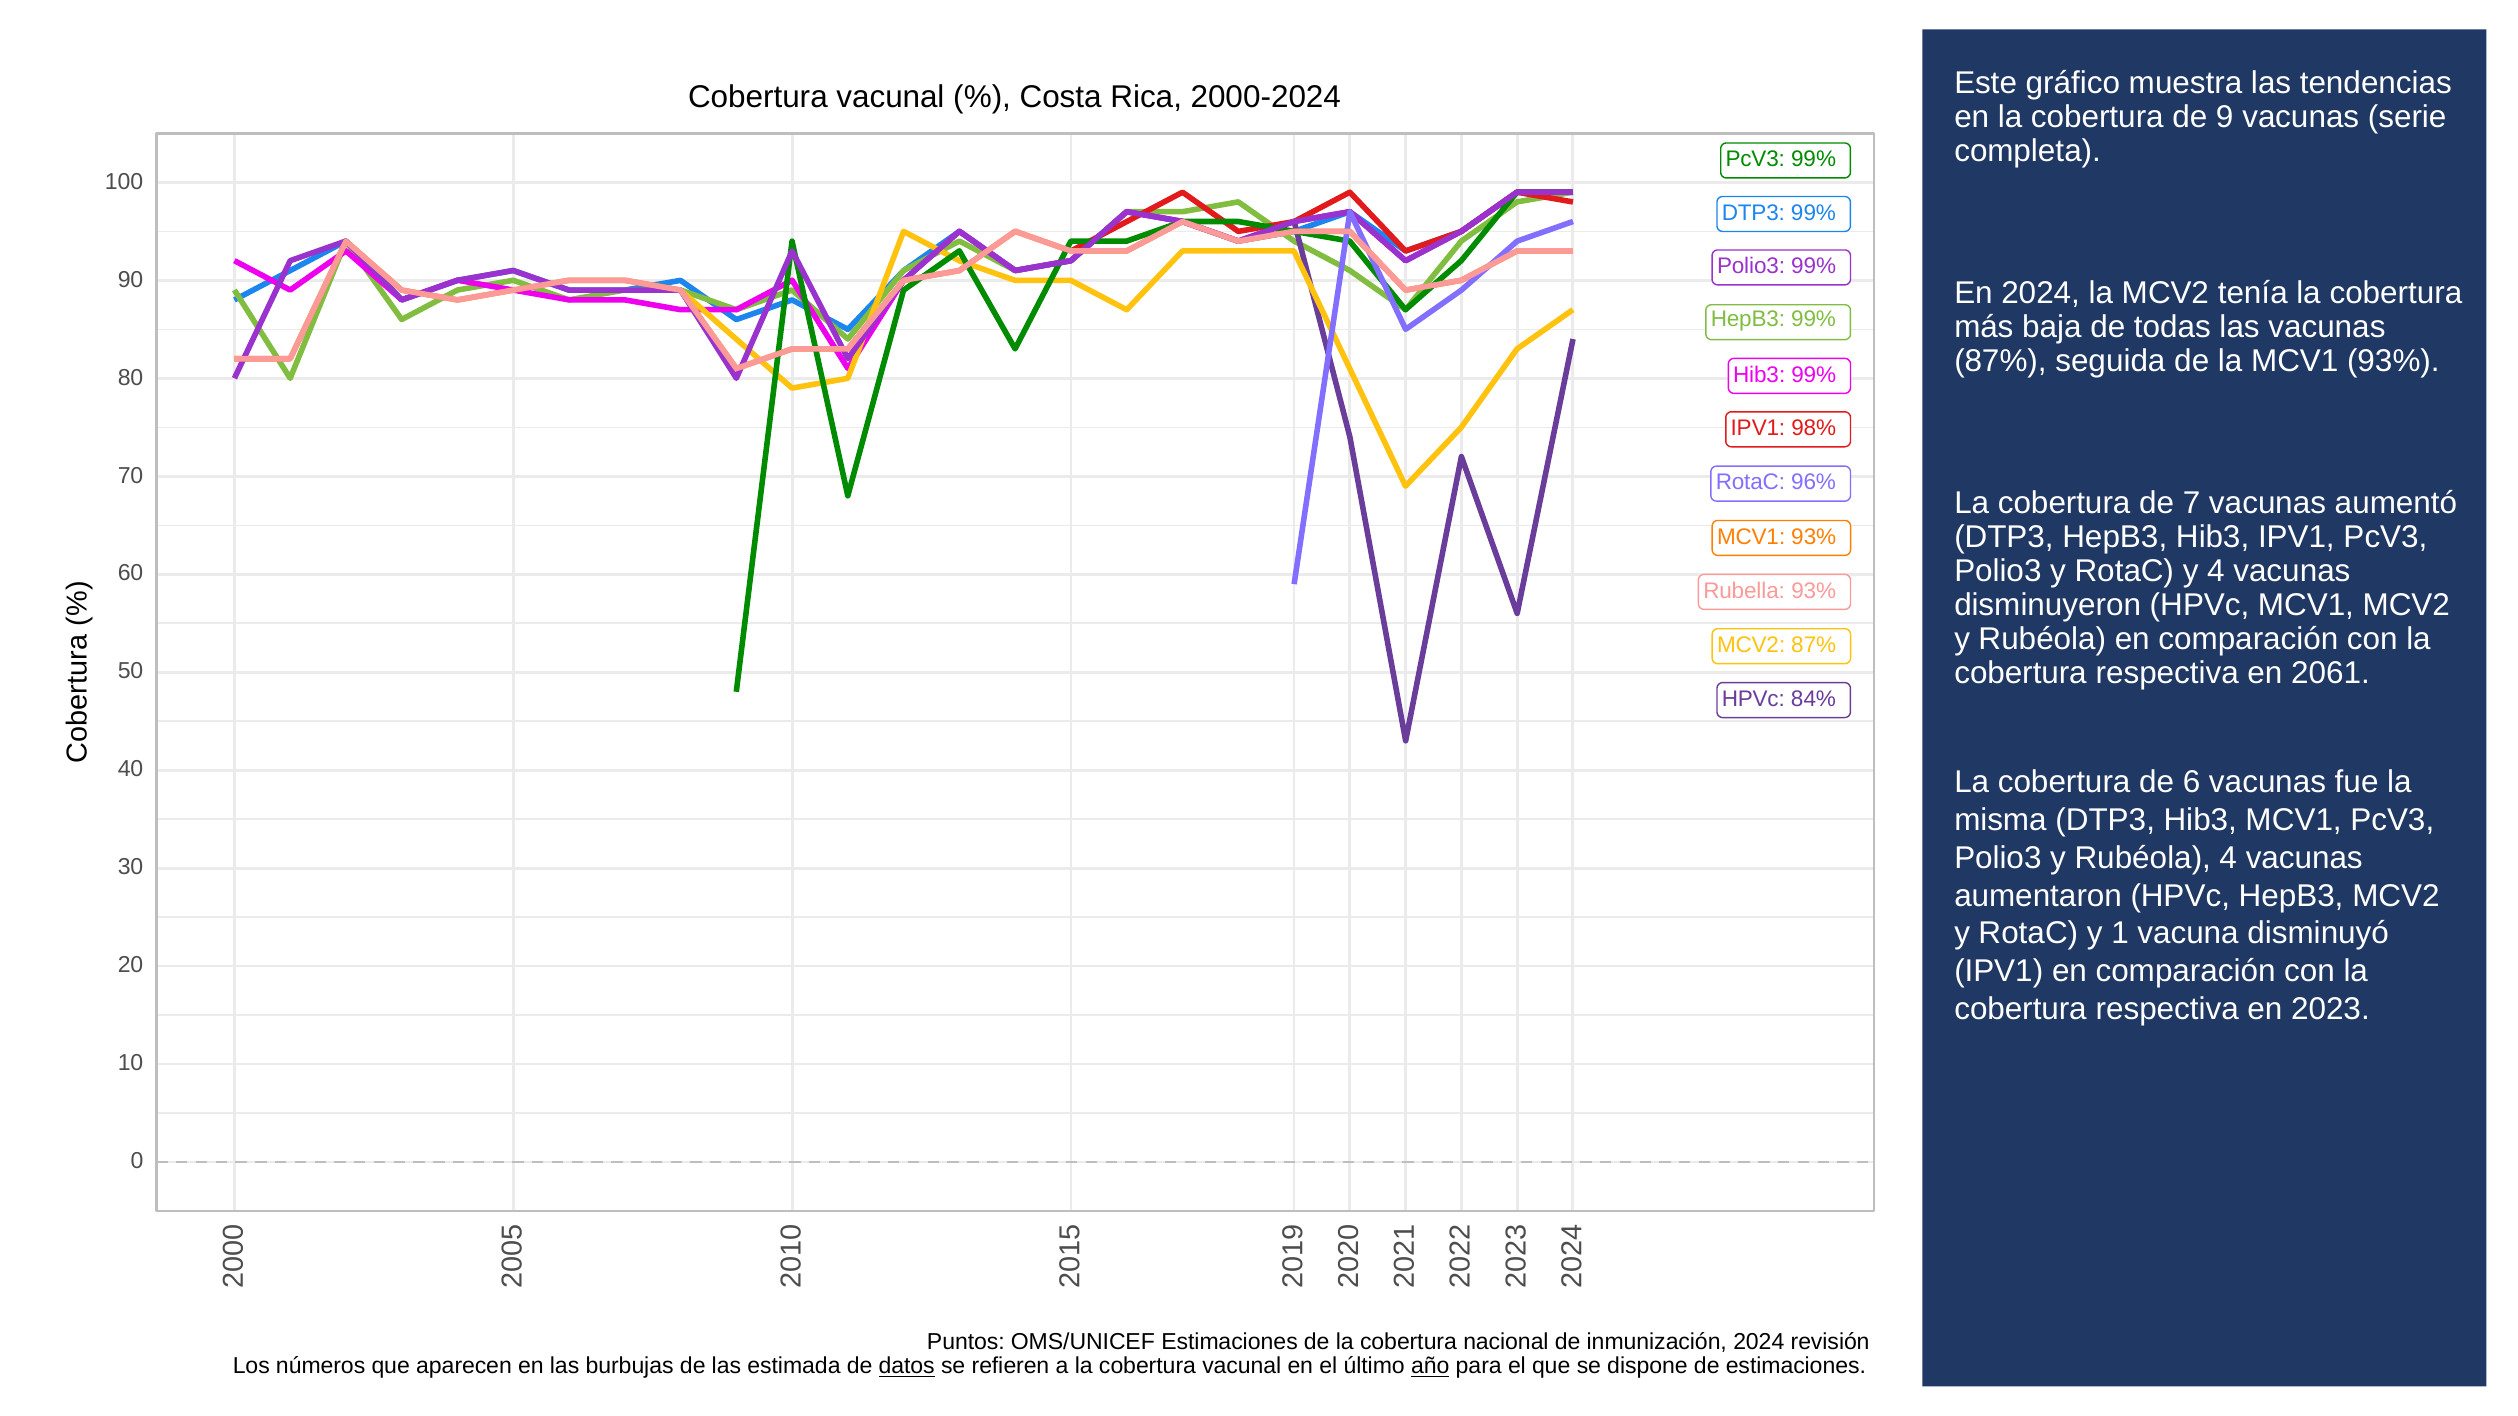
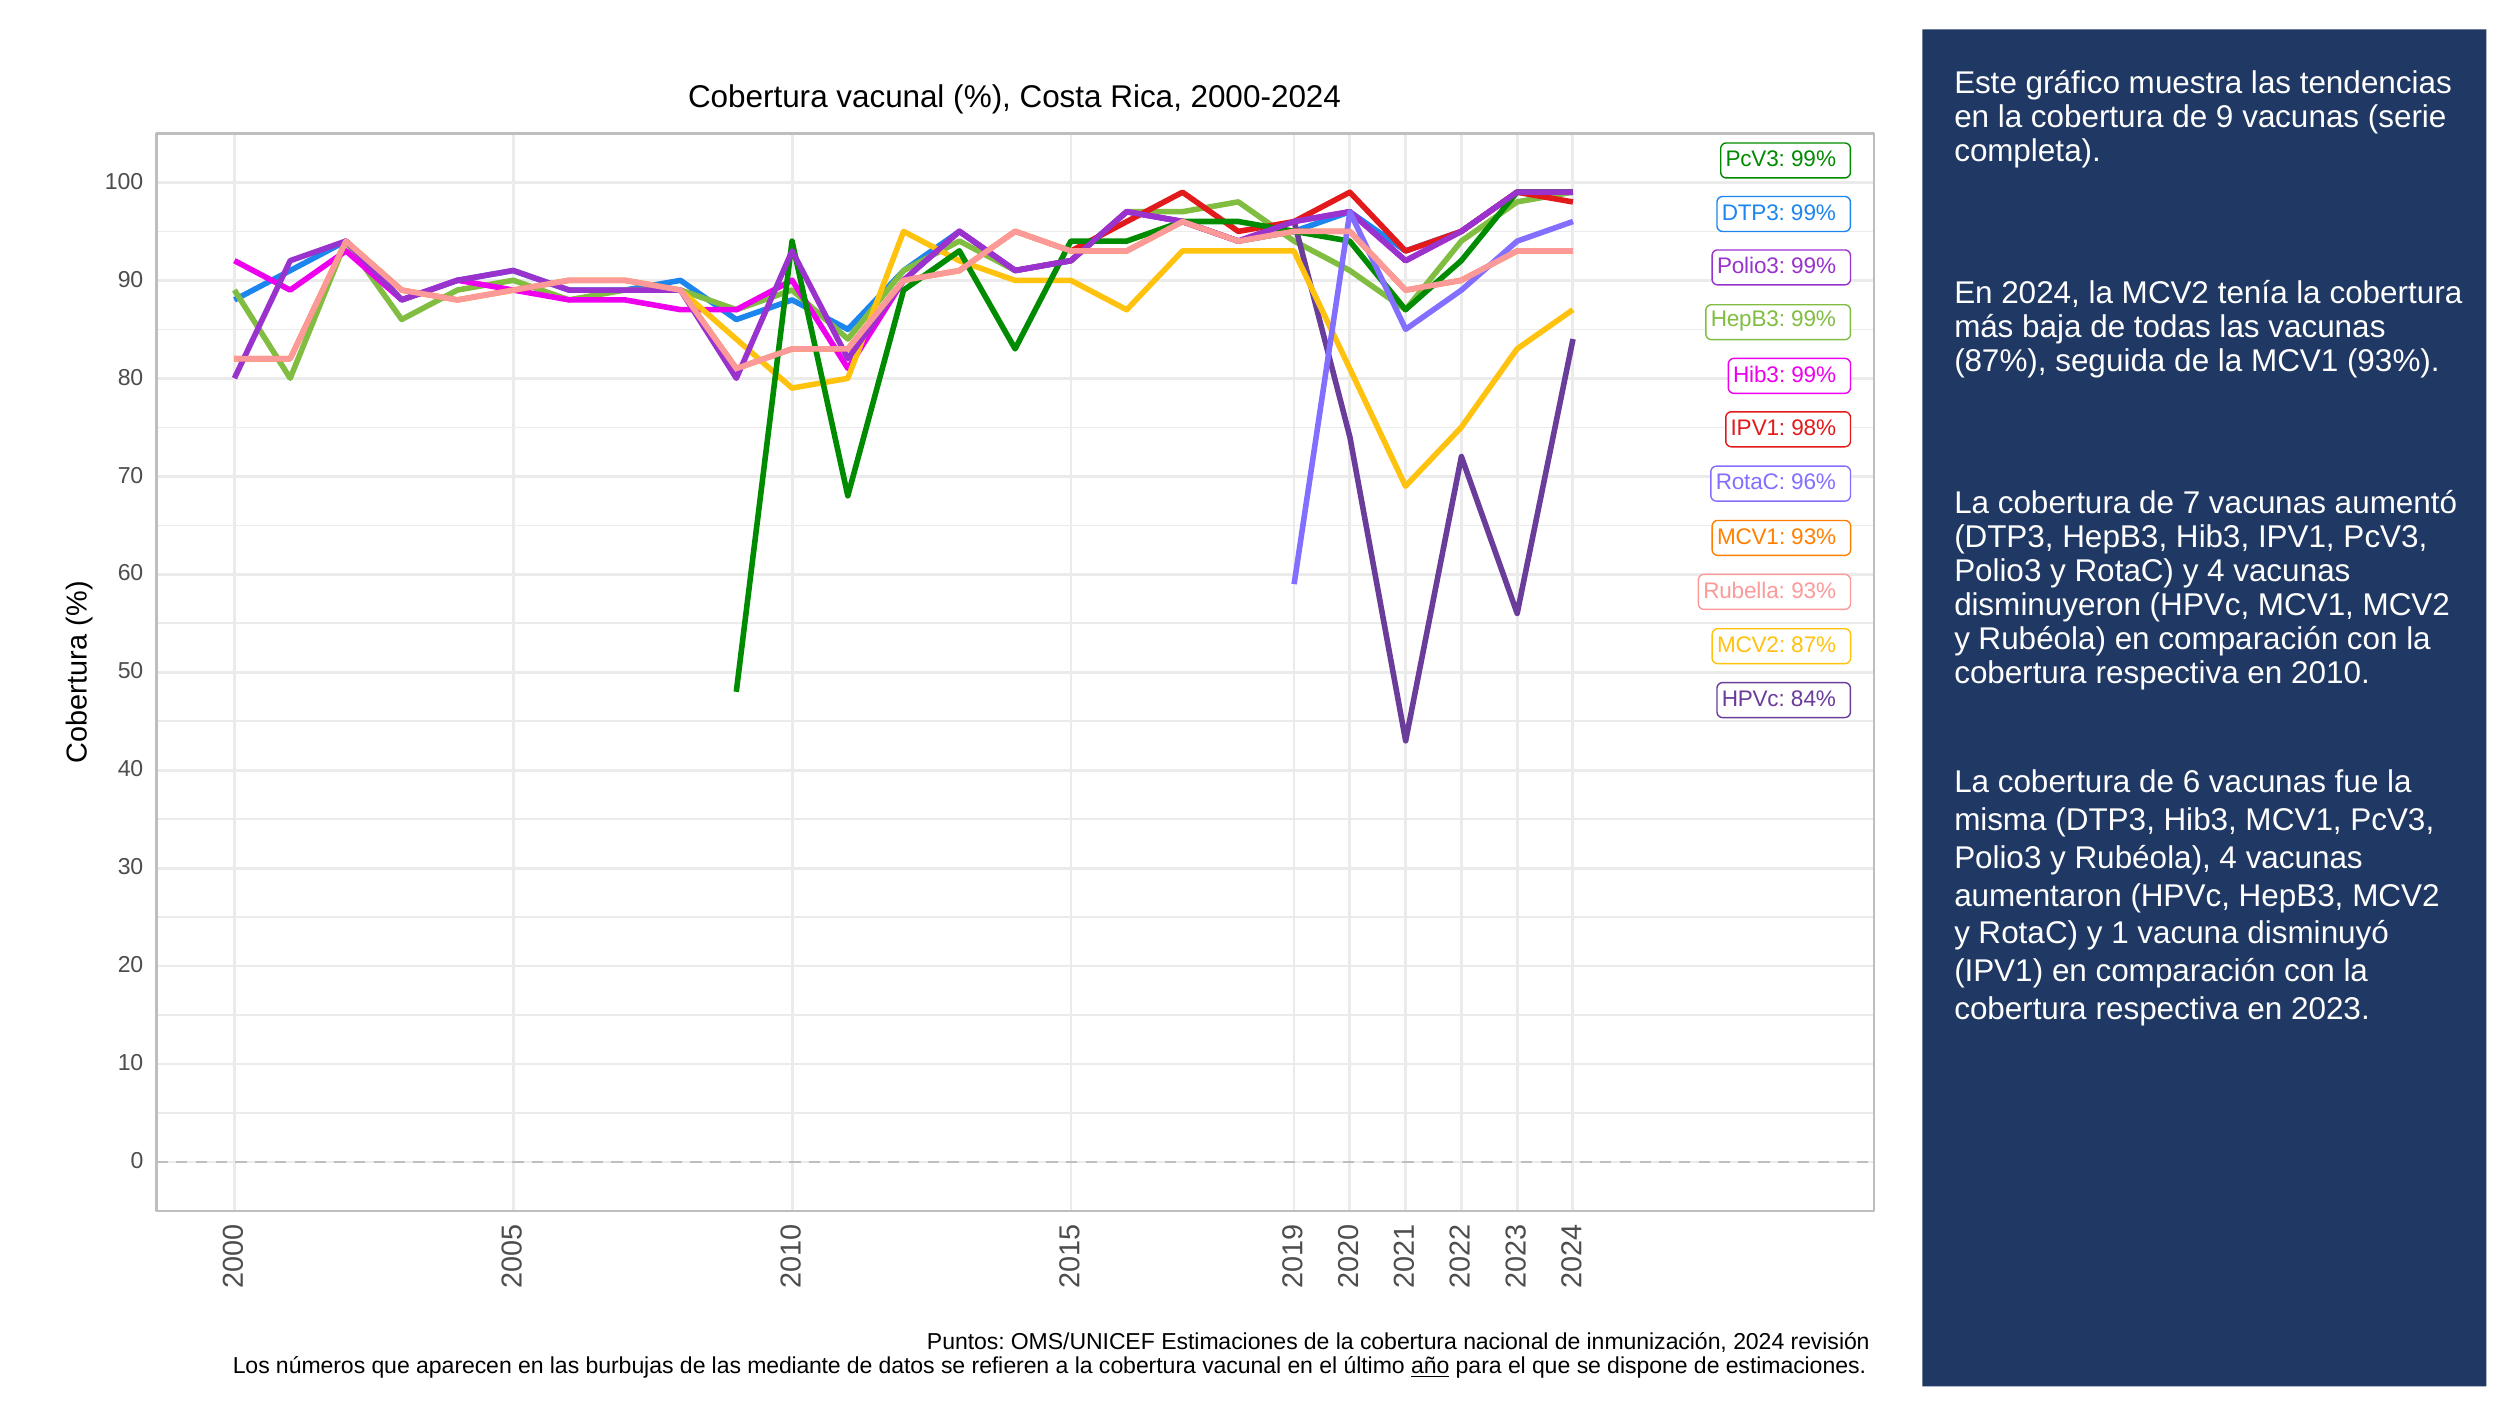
2061: 2061 -> 2010 (2330, 673)
estimada: estimada -> mediante (794, 1367)
datos underline: present -> none (907, 1367)
